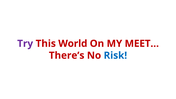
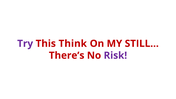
World: World -> Think (73, 44)
MEET…: MEET… -> STILL… (142, 44)
Risk colour: blue -> purple (115, 55)
